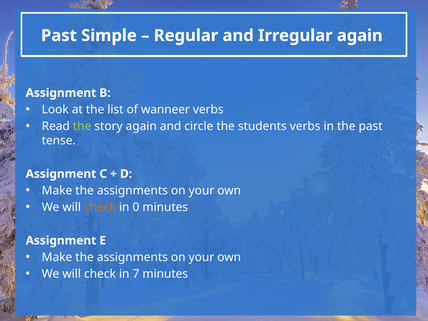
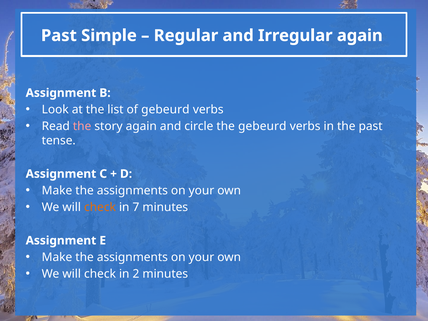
of wanneer: wanneer -> gebeurd (165, 110)
the colour: light green -> pink (82, 126)
the students: students -> gebeurd (262, 126)
0: 0 -> 7 (136, 207)
7: 7 -> 2 (136, 274)
